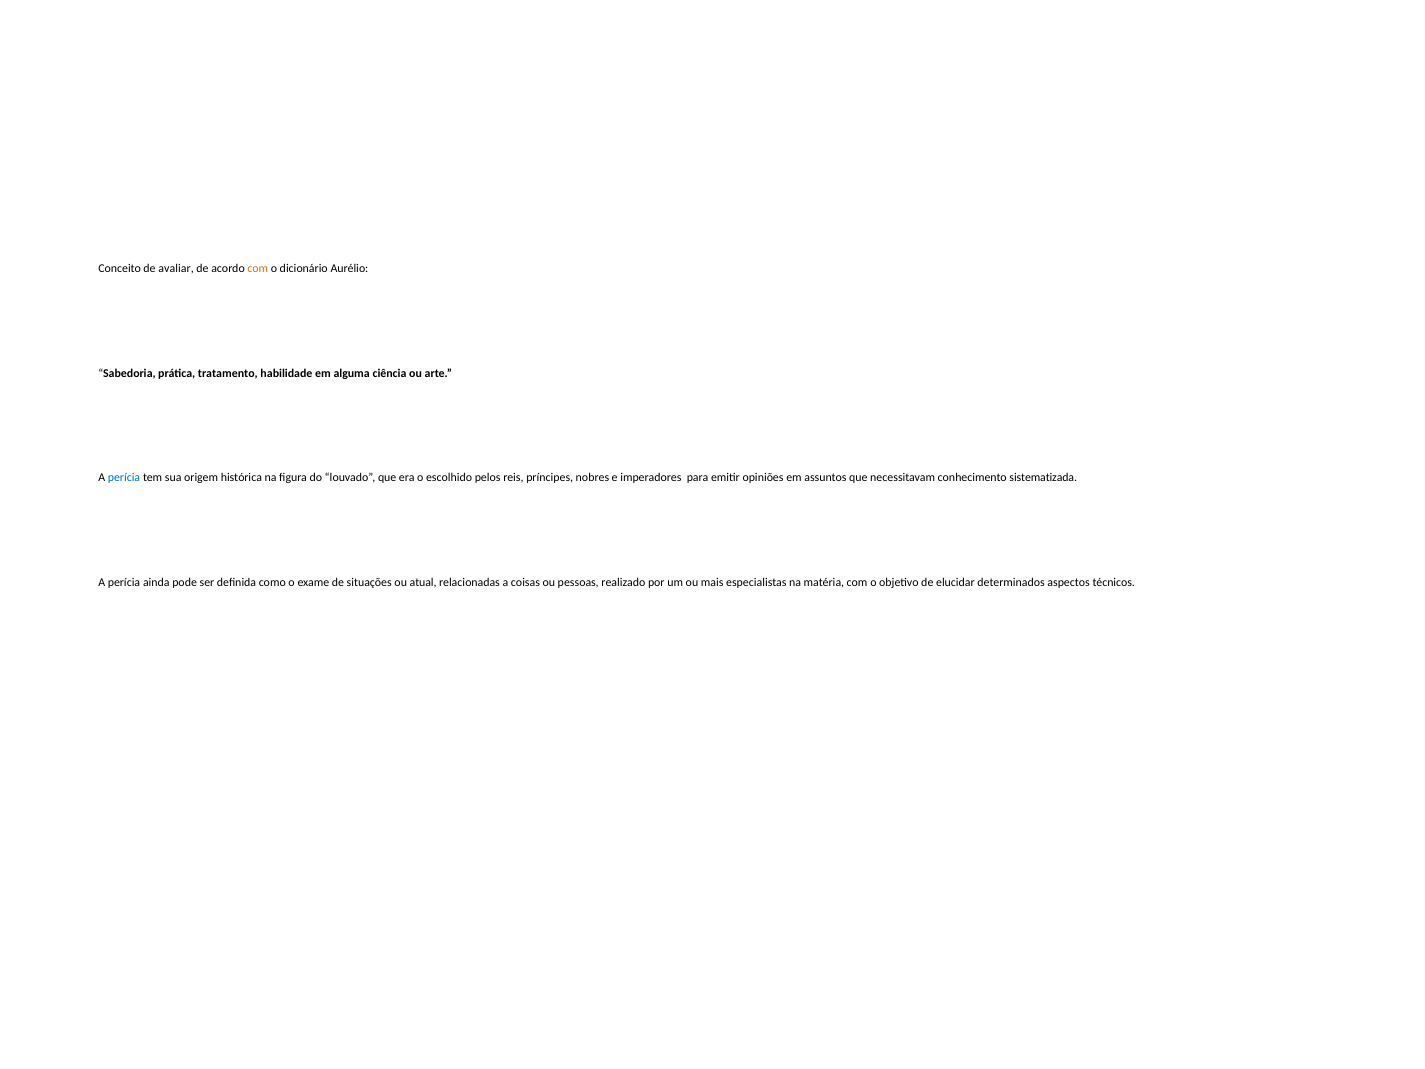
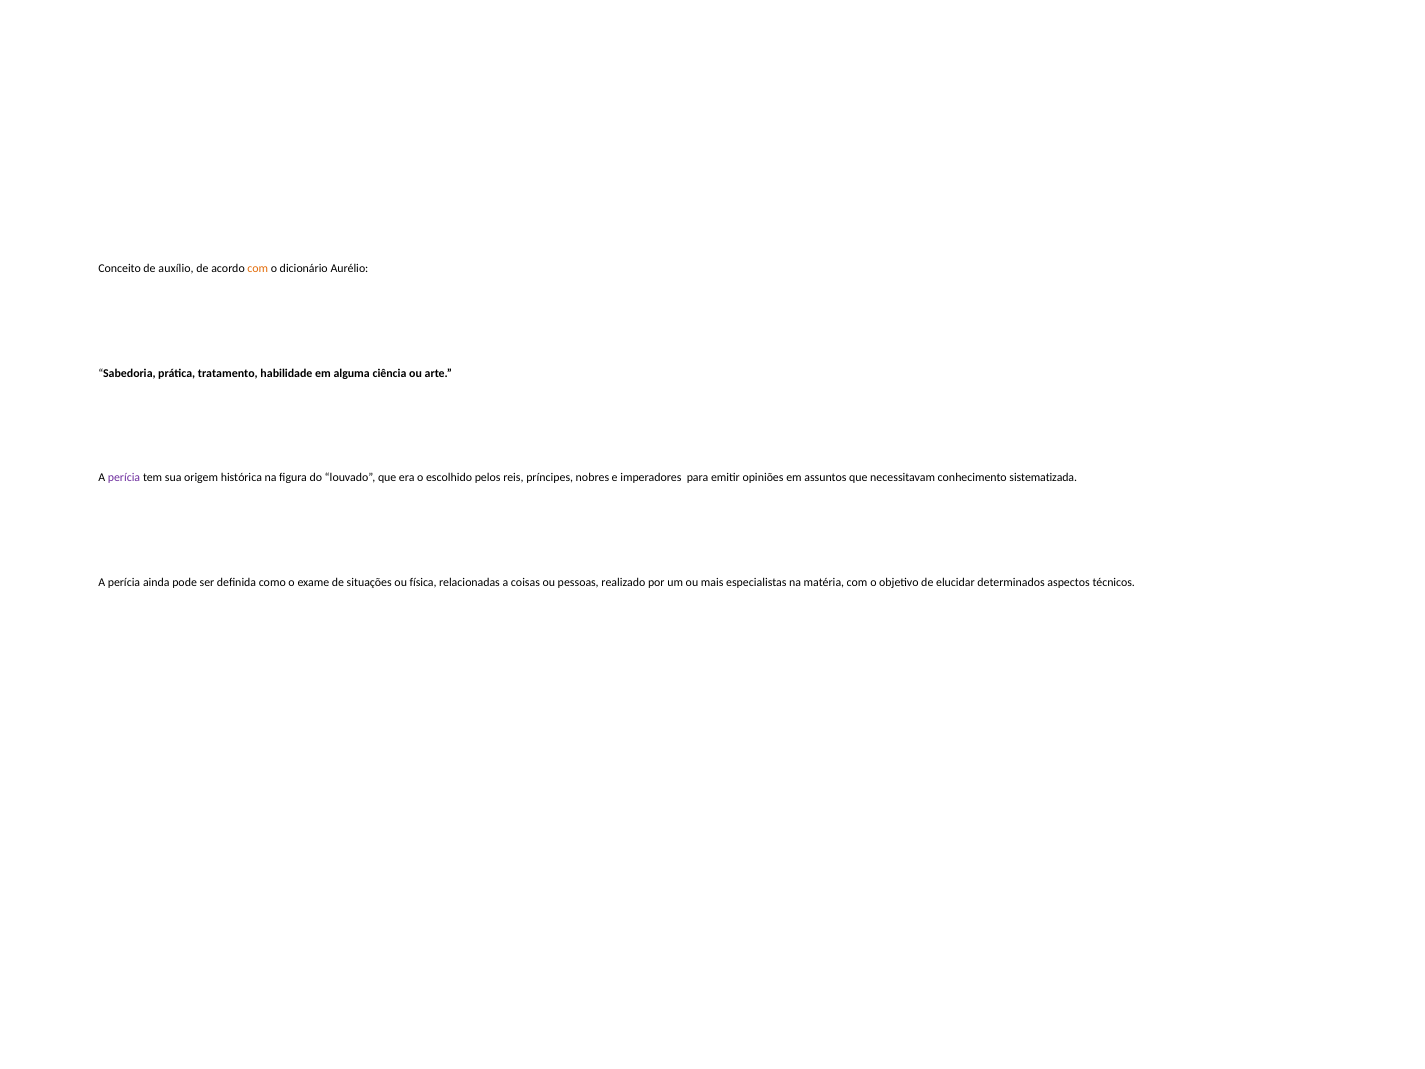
avaliar: avaliar -> auxílio (176, 269)
perícia colour: blue -> purple (124, 478)
atual: atual -> física (423, 582)
